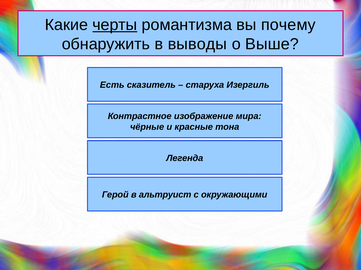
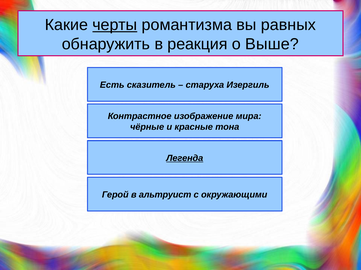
почему: почему -> равных (288, 25)
выводы: выводы -> реакция (197, 44)
Легенда underline: none -> present (185, 159)
